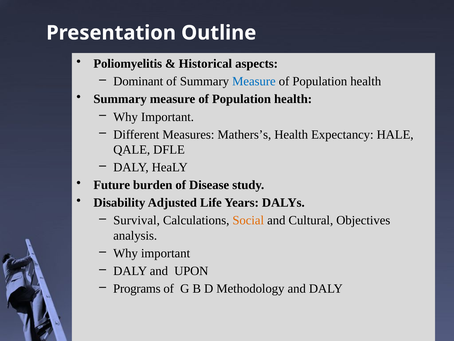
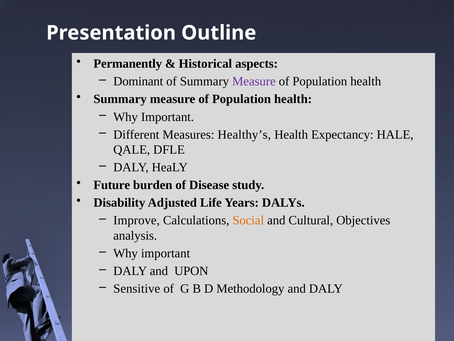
Poliomyelitis: Poliomyelitis -> Permanently (128, 64)
Measure colour: blue -> purple (254, 81)
Mathers’s: Mathers’s -> Healthy’s (244, 134)
Survival: Survival -> Improve (137, 220)
Programs: Programs -> Sensitive (137, 288)
